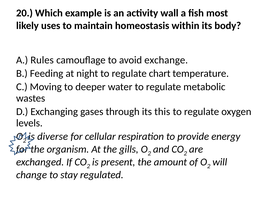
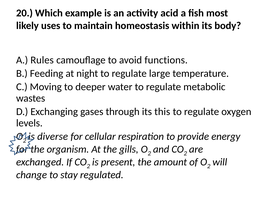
wall: wall -> acid (169, 13)
exchange: exchange -> functions (166, 60)
chart: chart -> large (160, 73)
